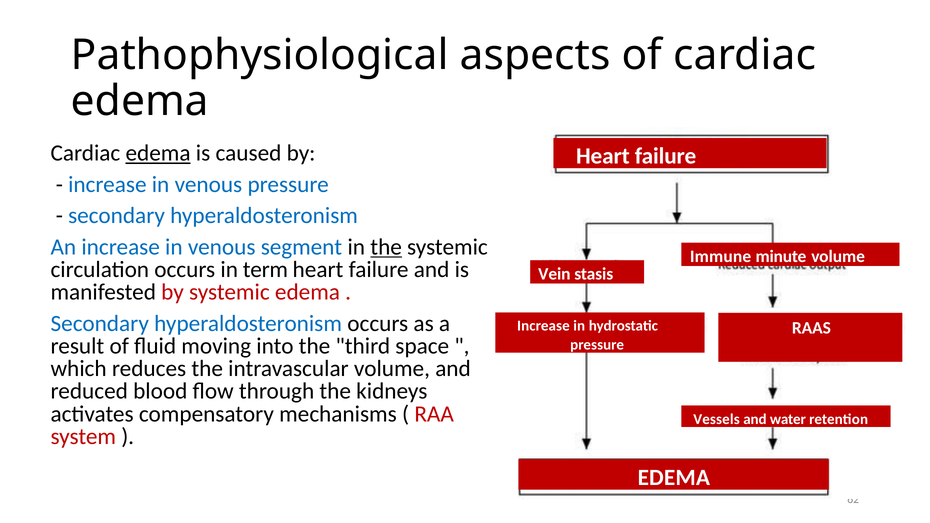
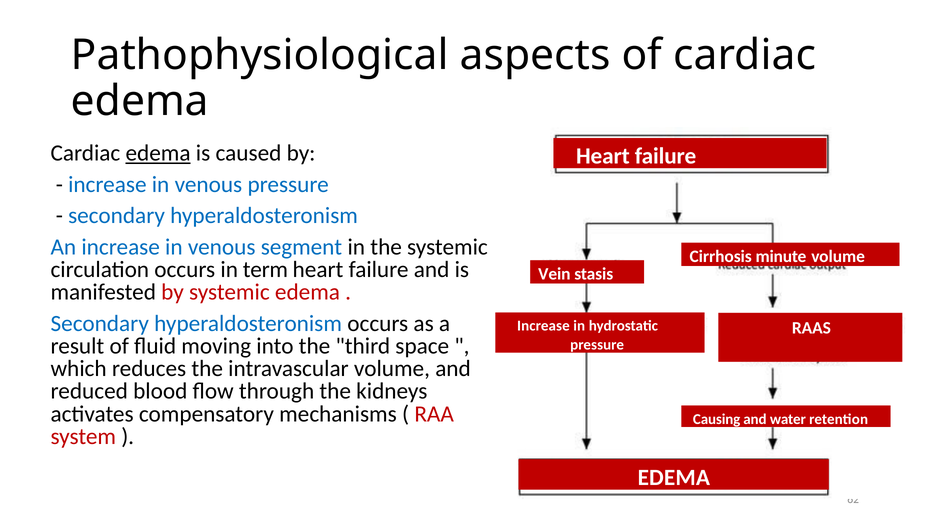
the underline: present -> none (386, 247)
Immune: Immune -> Cirrhosis (721, 257)
Vessels: Vessels -> Causing (717, 419)
